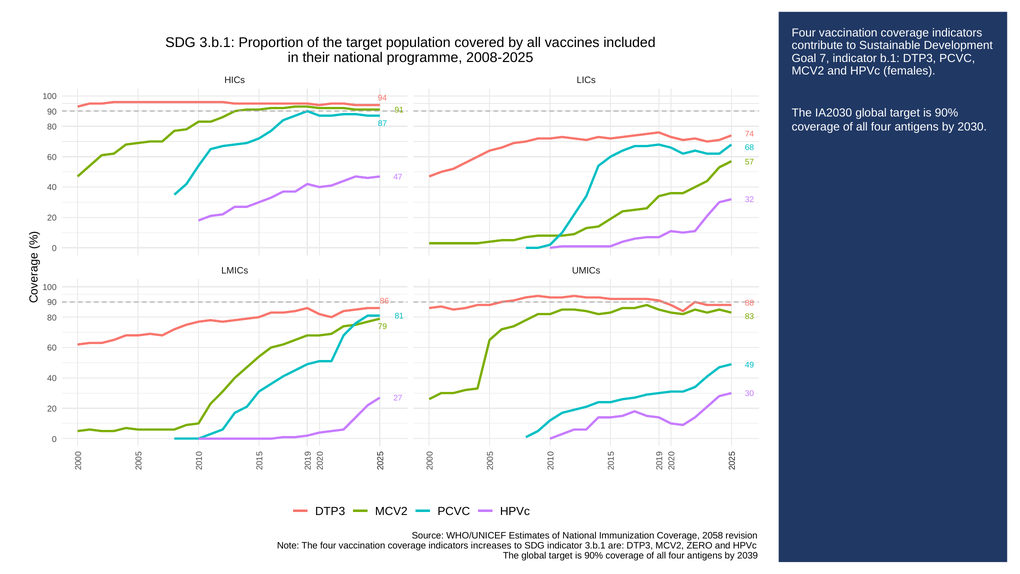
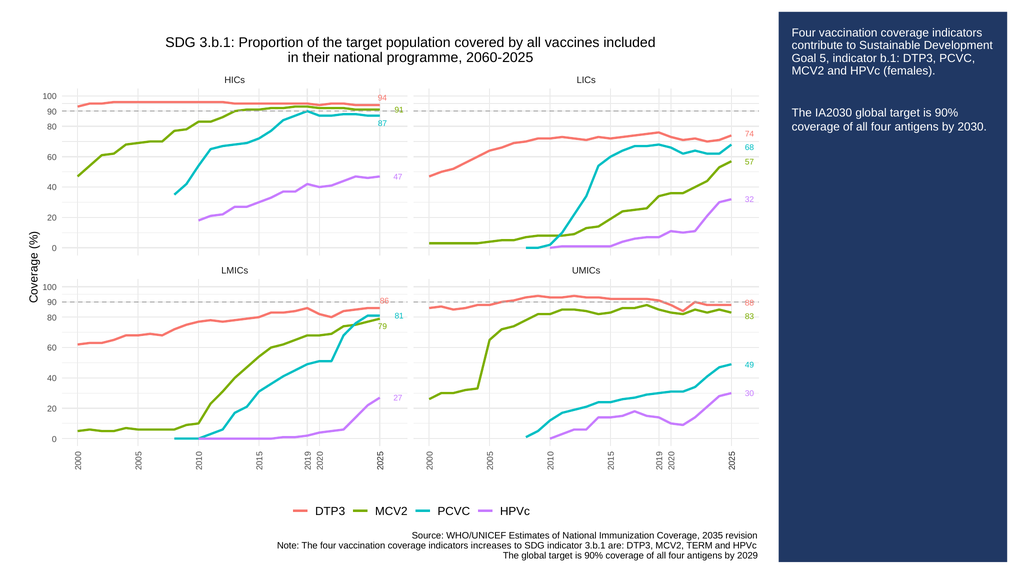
2008-2025: 2008-2025 -> 2060-2025 (500, 58)
Goal 7: 7 -> 5 (824, 58)
2058: 2058 -> 2035 (713, 535)
ZERO: ZERO -> TERM (700, 545)
2039: 2039 -> 2029 (748, 556)
